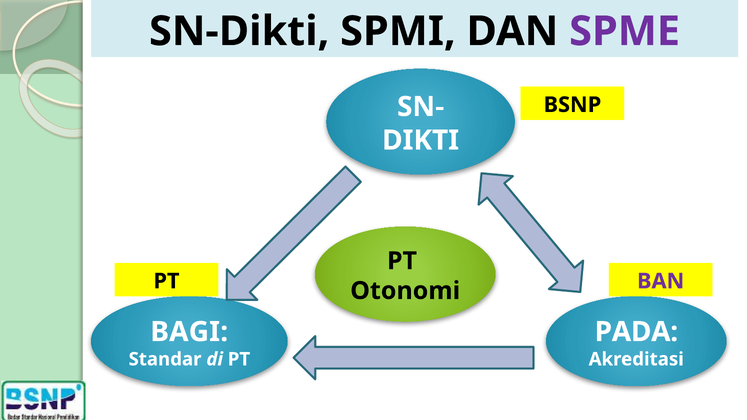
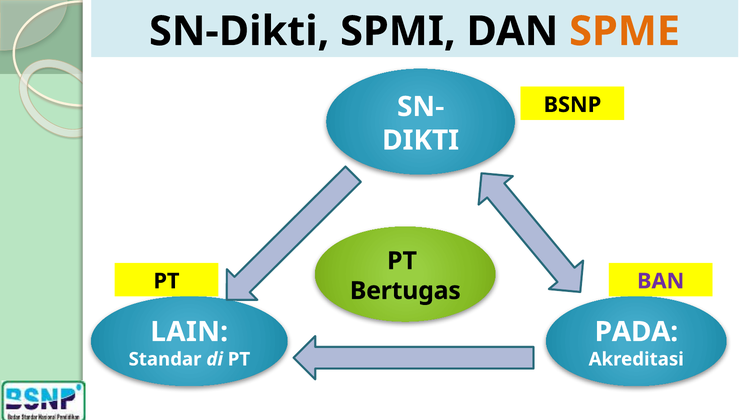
SPME colour: purple -> orange (625, 31)
Otonomi: Otonomi -> Bertugas (405, 291)
BAGI: BAGI -> LAIN (189, 332)
